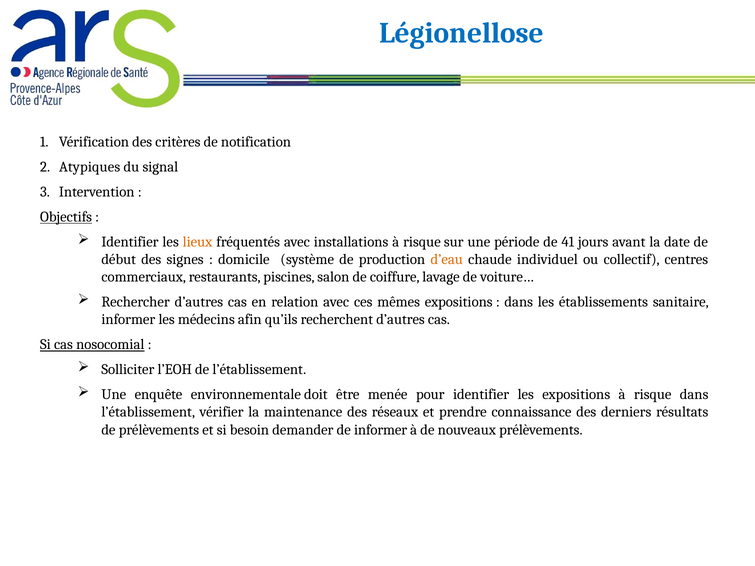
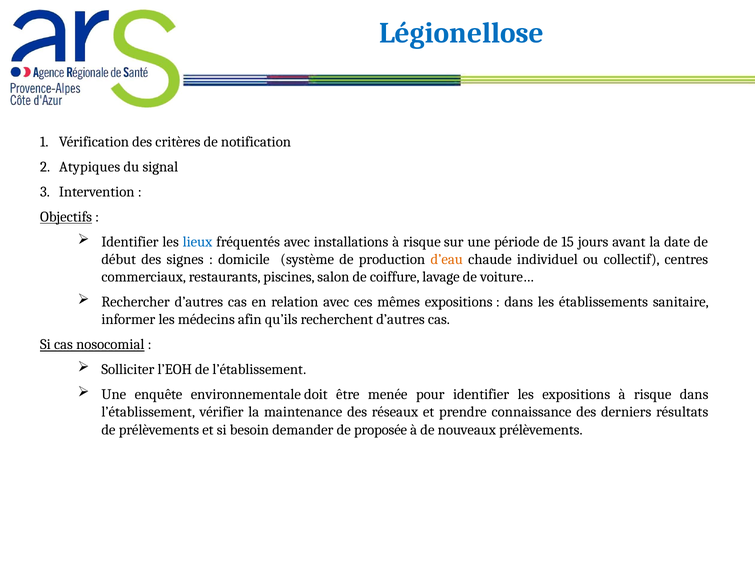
lieux colour: orange -> blue (197, 242)
41: 41 -> 15 (568, 242)
de informer: informer -> proposée (381, 430)
